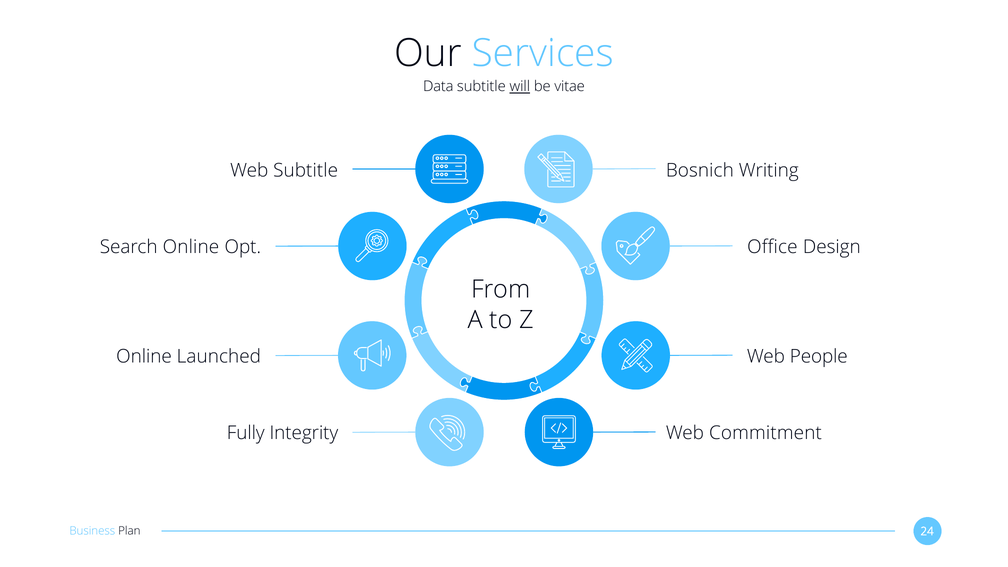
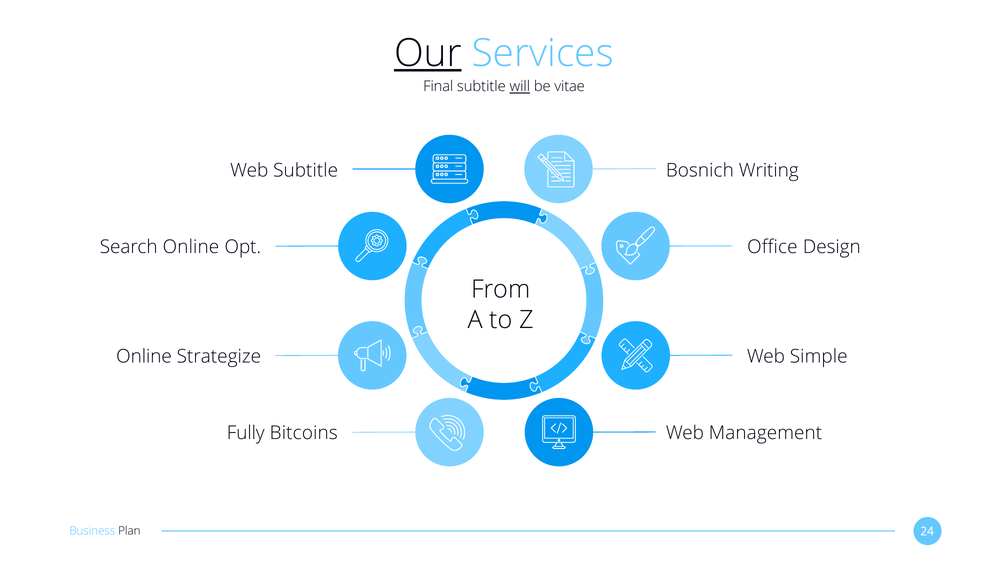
Our underline: none -> present (428, 53)
Data: Data -> Final (438, 87)
Launched: Launched -> Strategize (219, 356)
People: People -> Simple (819, 356)
Integrity: Integrity -> Bitcoins (304, 433)
Commitment: Commitment -> Management (766, 433)
